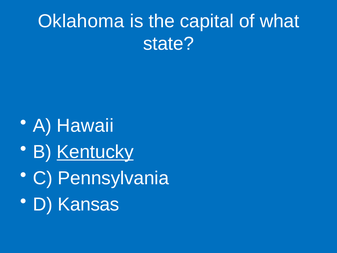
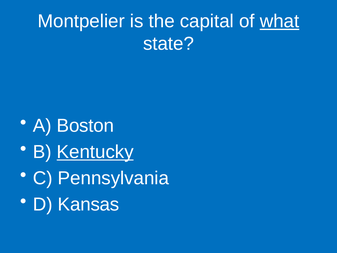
Oklahoma: Oklahoma -> Montpelier (81, 21)
what underline: none -> present (280, 21)
Hawaii: Hawaii -> Boston (85, 126)
